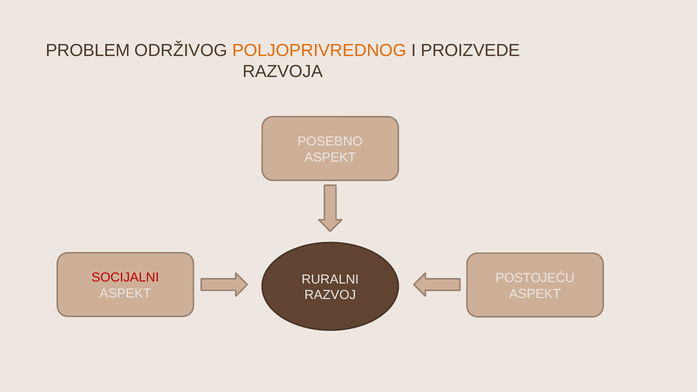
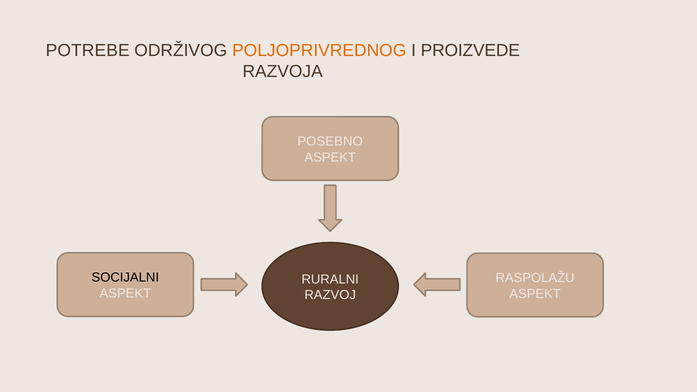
PROBLEM: PROBLEM -> POTREBE (88, 51)
SOCIJALNI colour: red -> black (125, 278)
POSTOJEĆU: POSTOJEĆU -> RASPOLAŽU (535, 278)
